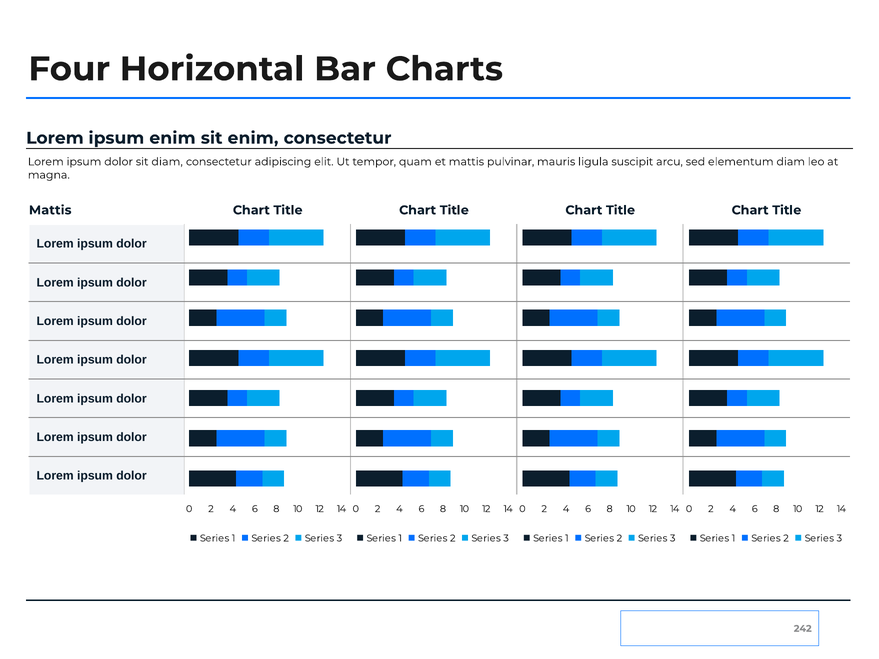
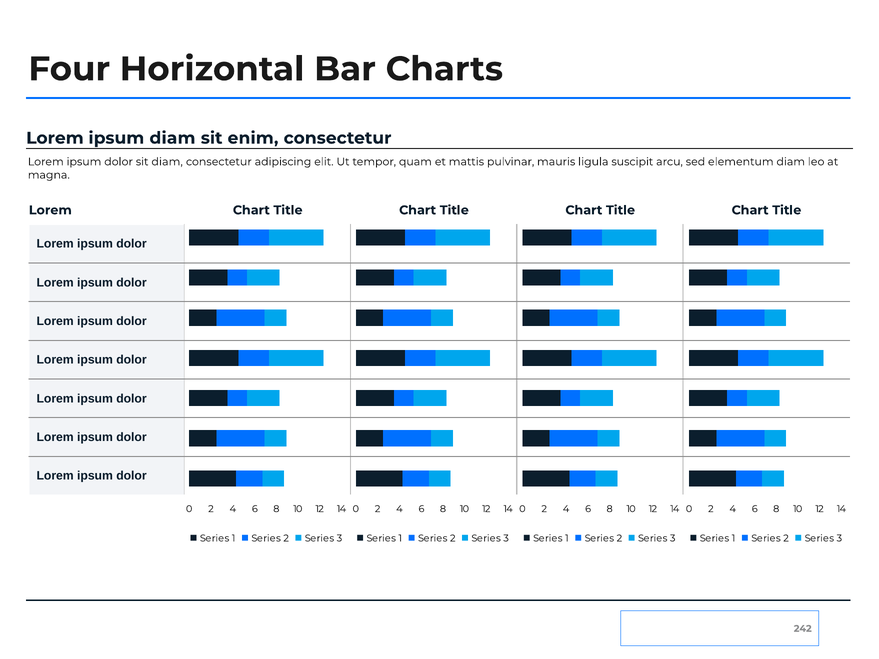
ipsum enim: enim -> diam (172, 138)
Mattis: Mattis -> Lorem (50, 210)
